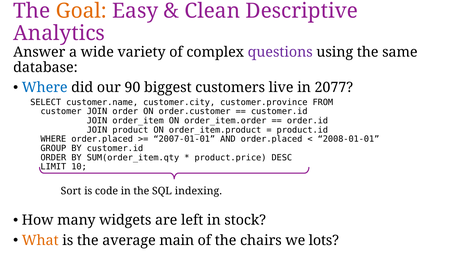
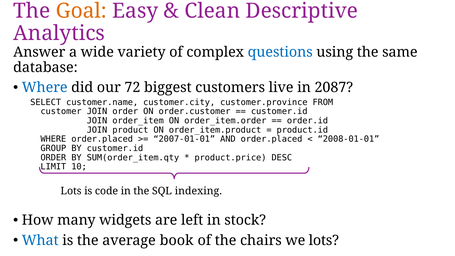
questions colour: purple -> blue (280, 52)
90: 90 -> 72 (132, 88)
2077: 2077 -> 2087 (334, 88)
Sort: Sort -> Lots (71, 191)
What colour: orange -> blue (40, 240)
main: main -> book (177, 240)
